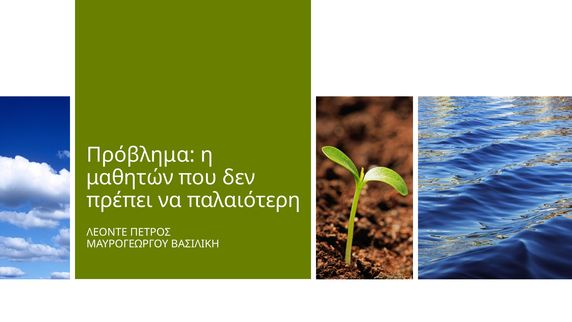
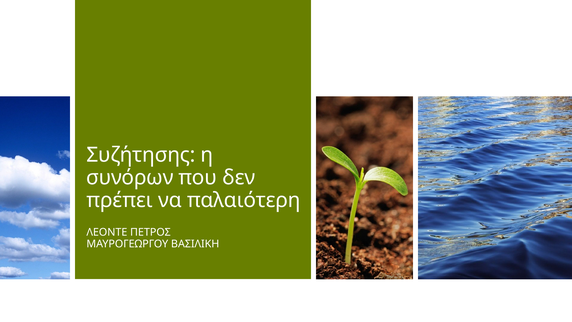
Πρόβλημα: Πρόβλημα -> Συζήτησης (141, 155)
μαθητών: μαθητών -> συνόρων (130, 177)
